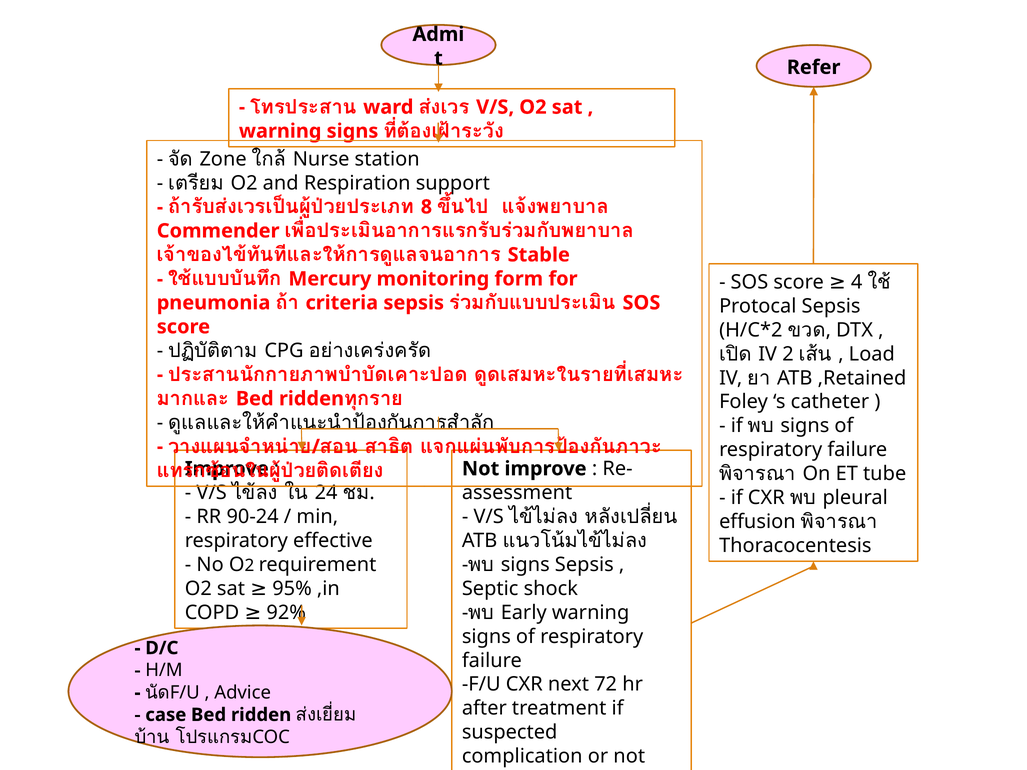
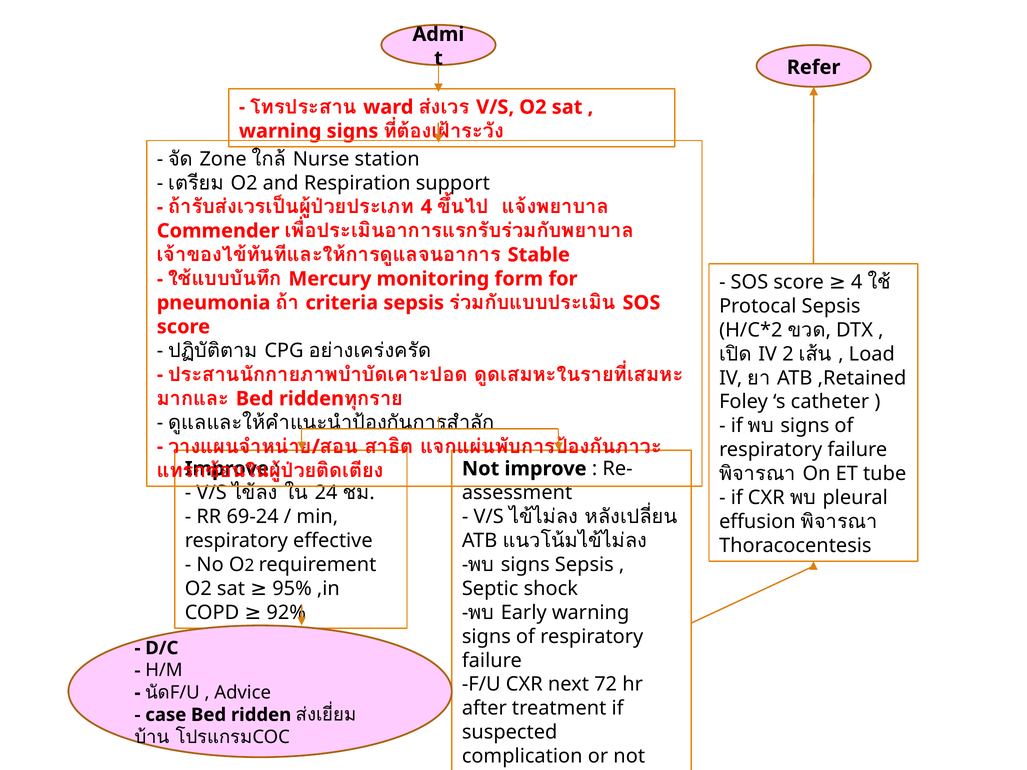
8: 8 -> 4 (426, 207)
90-24: 90-24 -> 69-24 (253, 517)
